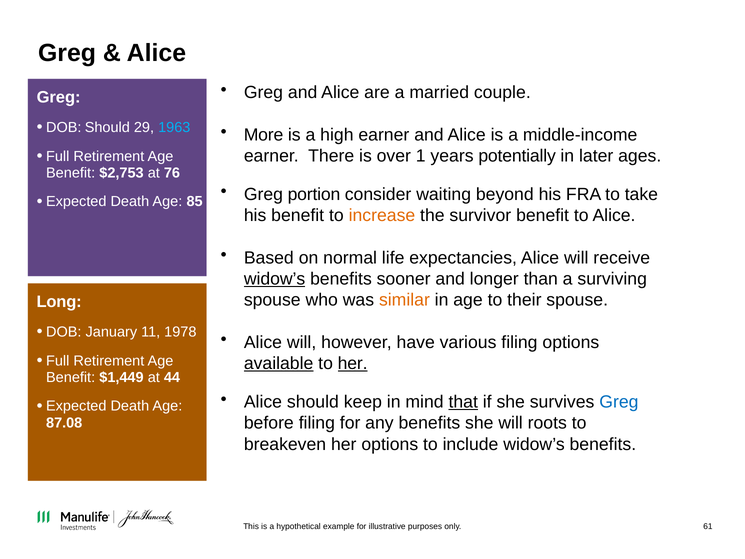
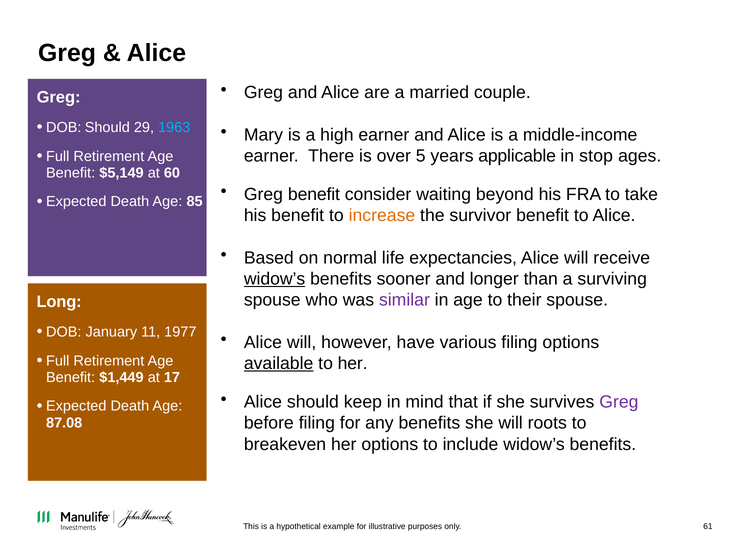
More: More -> Mary (263, 135)
1: 1 -> 5 (421, 156)
potentially: potentially -> applicable (517, 156)
later: later -> stop (596, 156)
$2,753: $2,753 -> $5,149 (121, 173)
76: 76 -> 60 (172, 173)
Greg portion: portion -> benefit (314, 194)
similar colour: orange -> purple (404, 300)
1978: 1978 -> 1977 (180, 332)
her underline: present -> none (353, 363)
44: 44 -> 17 (172, 377)
that underline: present -> none (463, 402)
Greg colour: blue -> purple (619, 402)
